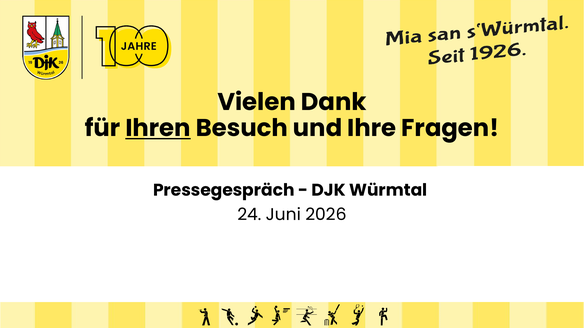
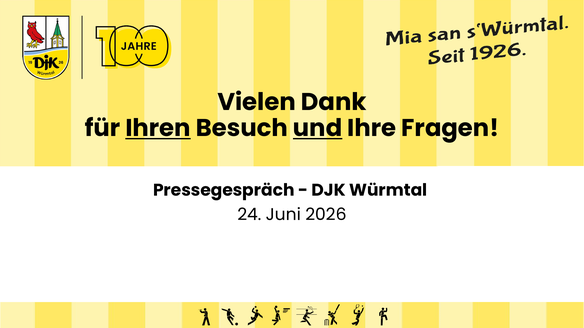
und underline: none -> present (318, 128)
